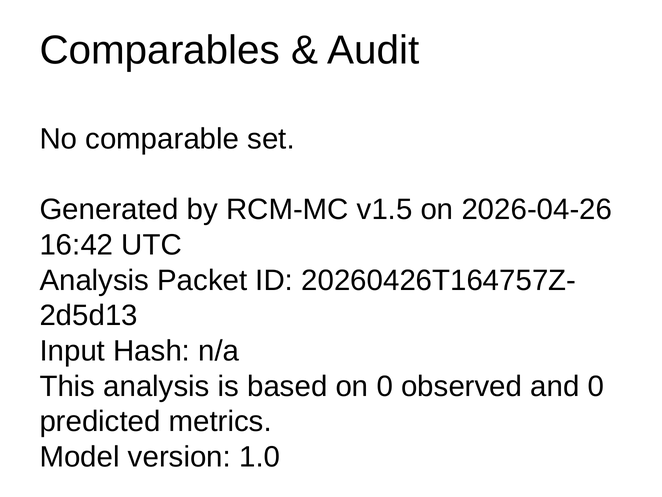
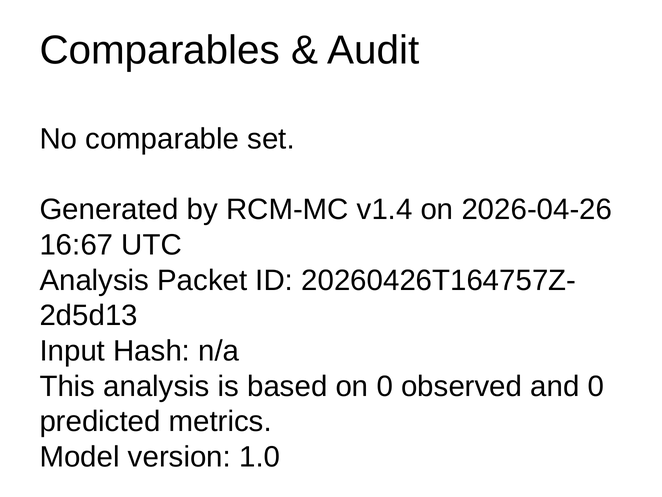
v1.5: v1.5 -> v1.4 (385, 209)
16:42: 16:42 -> 16:67 (76, 245)
